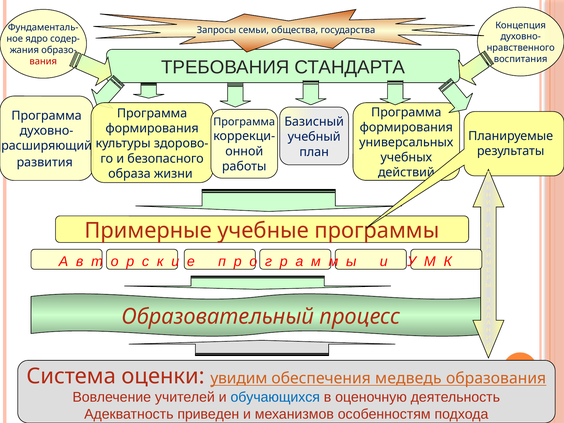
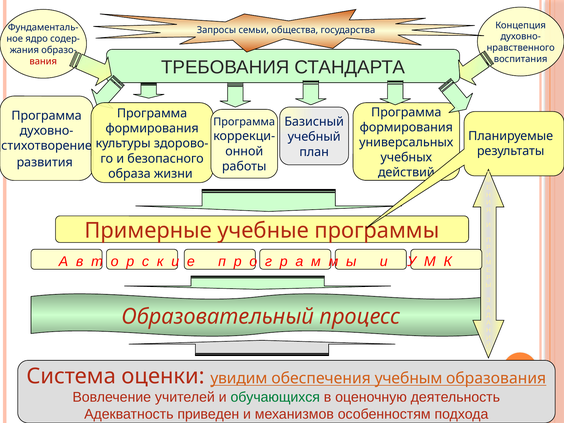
расширяющий: расширяющий -> стихотворение (47, 146)
медведь: медведь -> учебным (409, 378)
обучающихся colour: blue -> green (275, 397)
